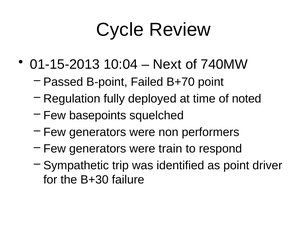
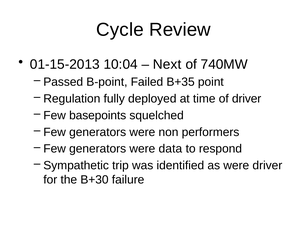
B+70: B+70 -> B+35 (181, 82)
of noted: noted -> driver (247, 99)
train: train -> data (170, 149)
as point: point -> were (236, 166)
